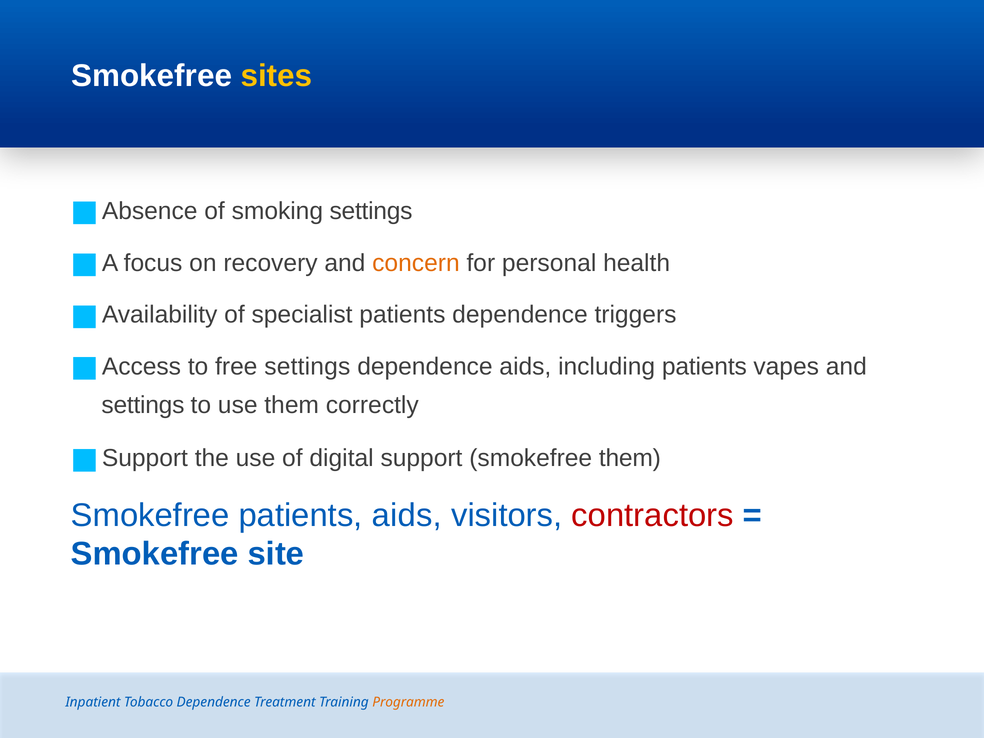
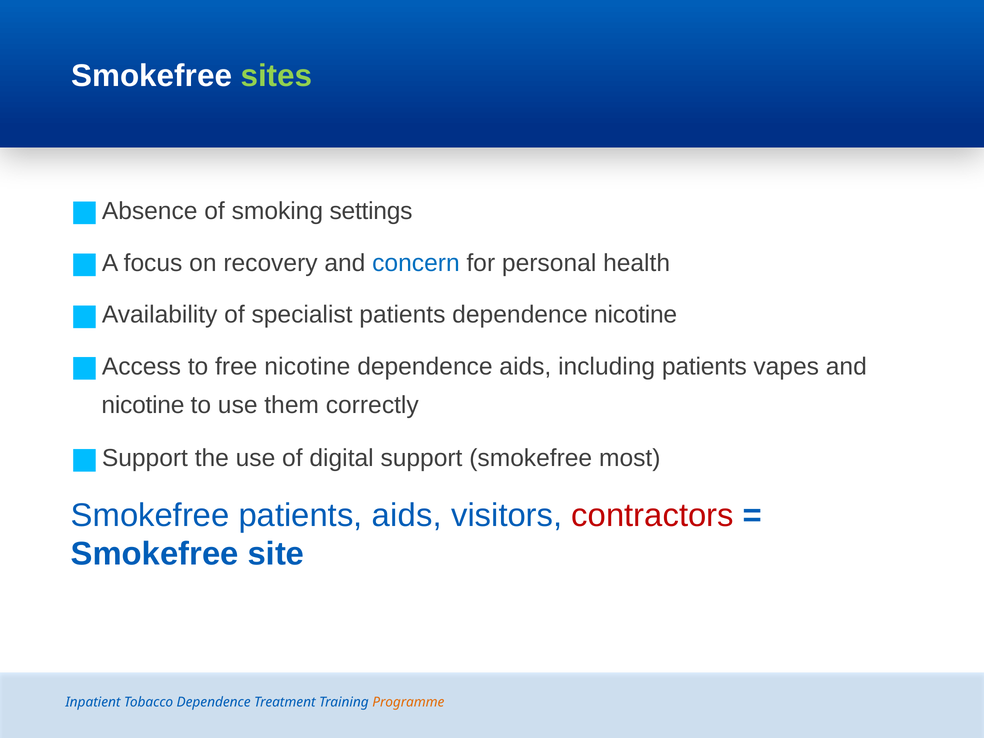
sites colour: yellow -> light green (277, 76)
concern colour: orange -> blue (416, 263)
dependence triggers: triggers -> nicotine (636, 315)
free settings: settings -> nicotine (307, 367)
settings: settings -> nicotine (143, 405)
smokefree them: them -> most (630, 458)
